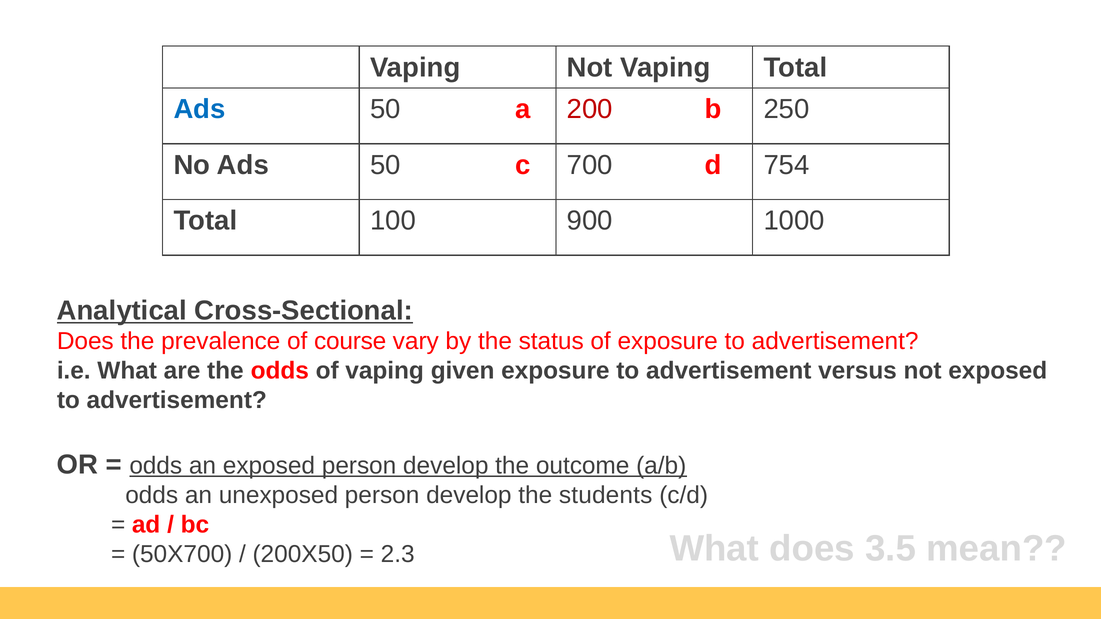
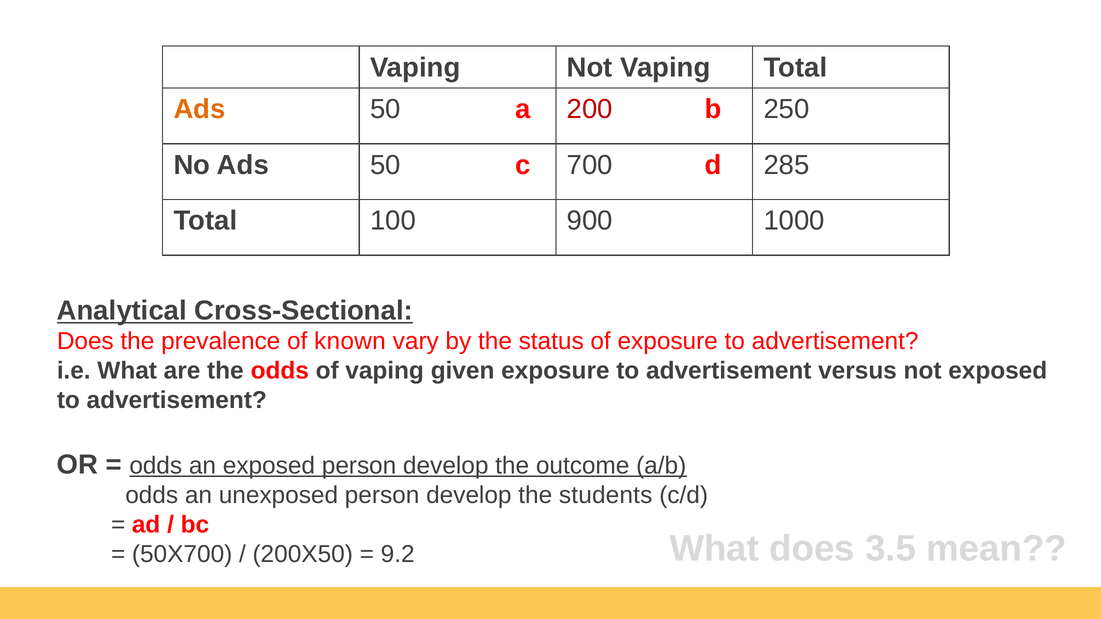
Ads colour: blue -> orange (200, 109)
754: 754 -> 285 (787, 165)
course: course -> known (350, 342)
2.3: 2.3 -> 9.2 (398, 554)
